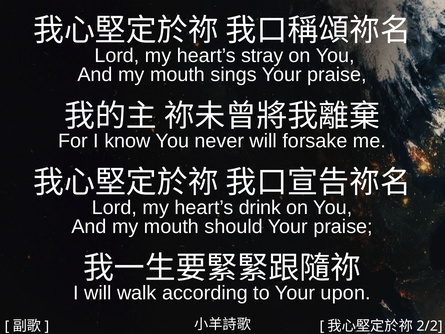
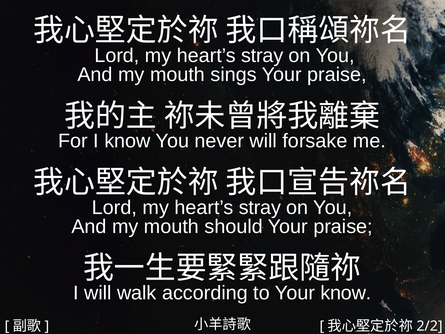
drink: drink -> stray (260, 207)
Your upon: upon -> know (346, 293)
